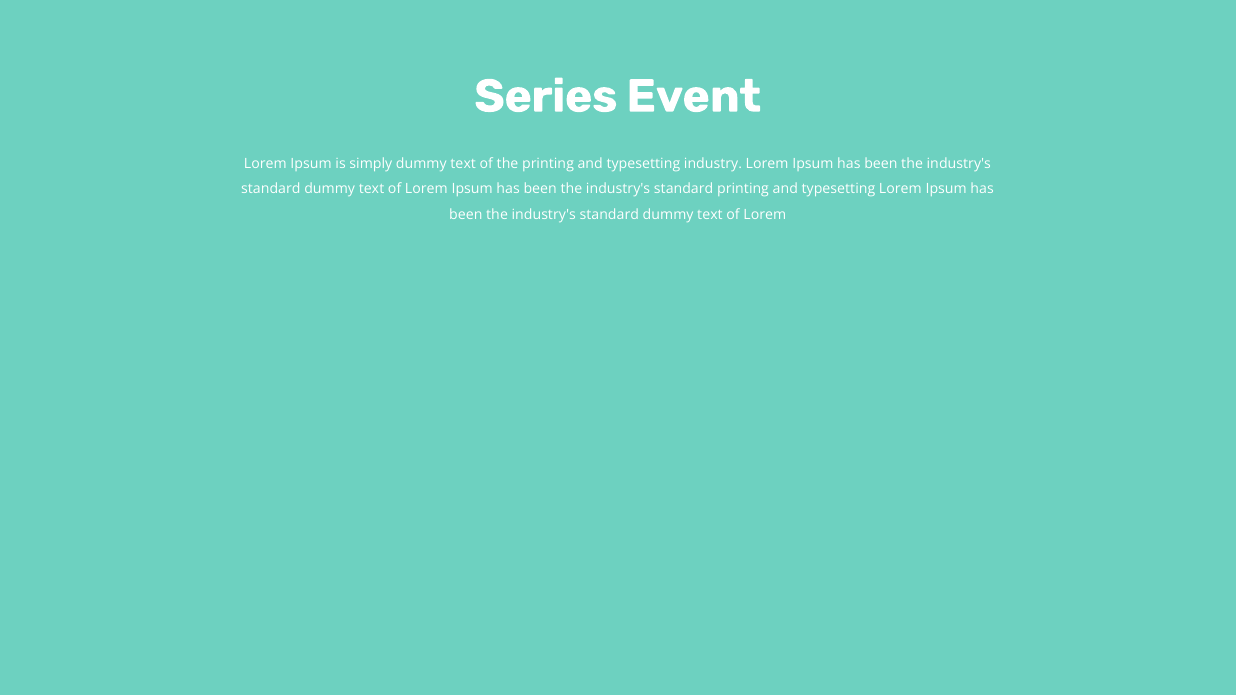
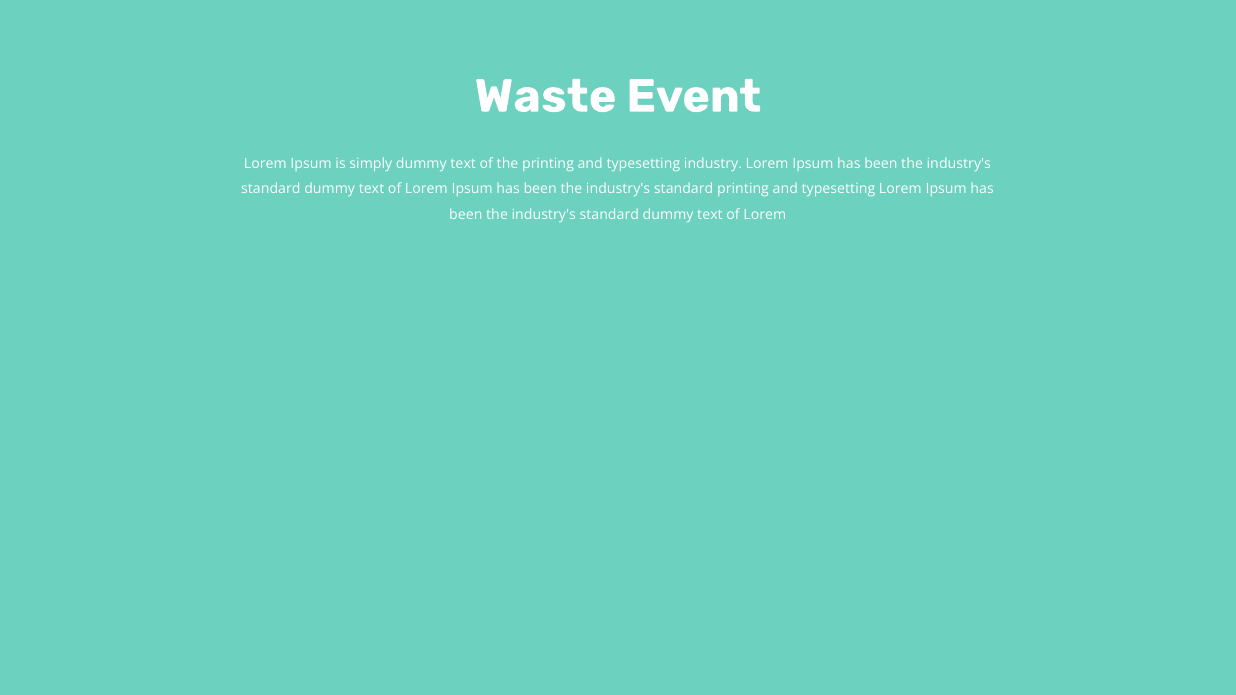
Series: Series -> Waste (546, 96)
